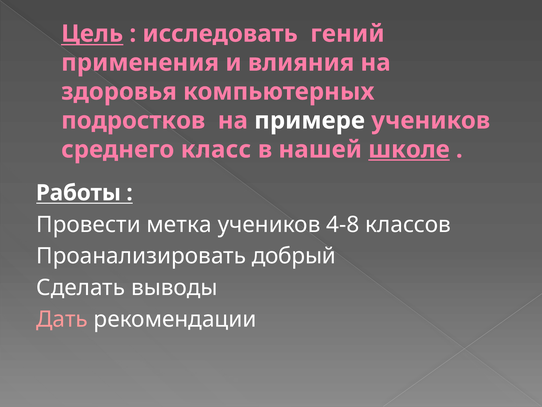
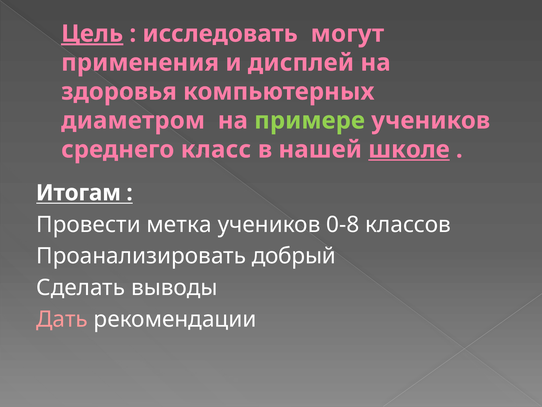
Цель underline: none -> present (92, 34)
гений: гений -> могут (347, 34)
влияния: влияния -> дисплей (301, 63)
подростков: подростков -> диаметром (133, 120)
примере colour: white -> light green (310, 120)
Работы: Работы -> Итогам (78, 193)
4-8: 4-8 -> 0-8 (343, 224)
